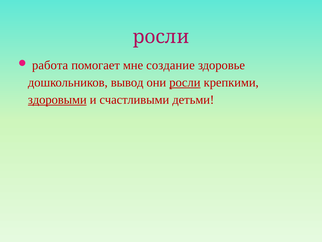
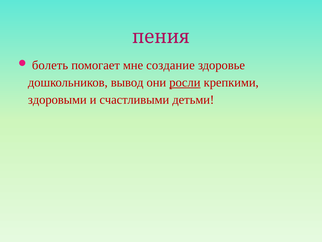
росли: росли -> пения (161, 37)
работа: работа -> болеть (50, 65)
здоровыми underline: present -> none (57, 100)
